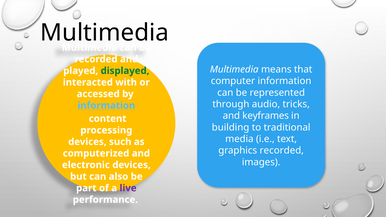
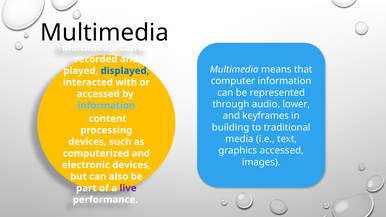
displayed colour: green -> blue (125, 71)
tricks: tricks -> lower (296, 104)
graphics recorded: recorded -> accessed (282, 151)
